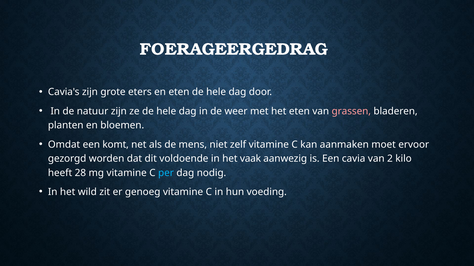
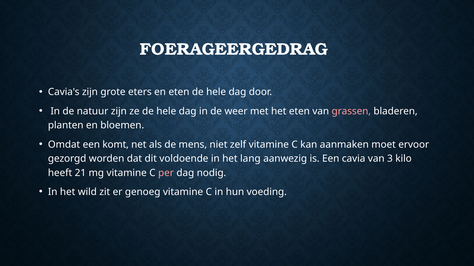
vaak: vaak -> lang (250, 159)
2: 2 -> 3 (390, 159)
28: 28 -> 21 (80, 173)
per colour: light blue -> pink (166, 173)
